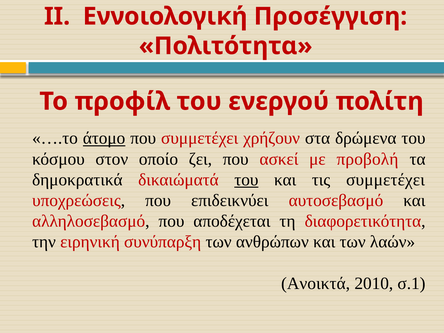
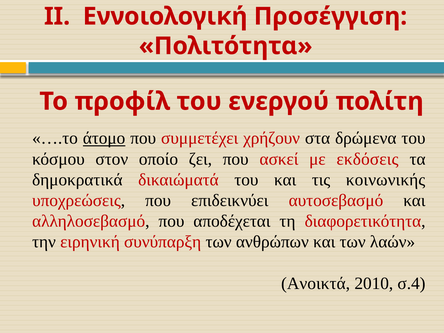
προβολή: προβολή -> εκδόσεις (367, 159)
του underline: present -> none (246, 180)
τις συμμετέχει: συμμετέχει -> κοινωνικής (386, 180)
σ.1: σ.1 -> σ.4 (411, 283)
